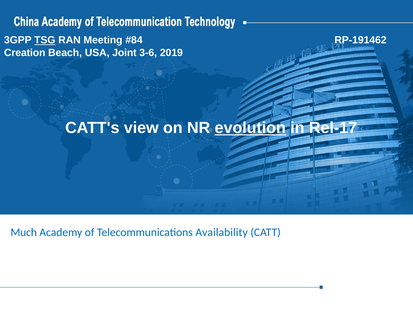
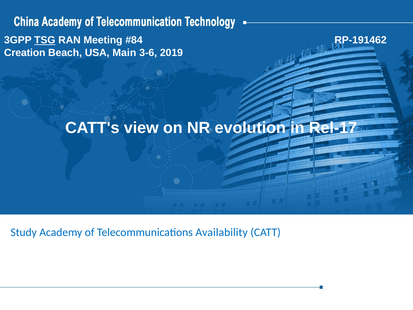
Joint: Joint -> Main (124, 53)
evolution underline: present -> none (250, 128)
Much: Much -> Study (24, 232)
